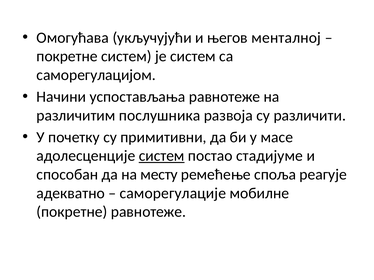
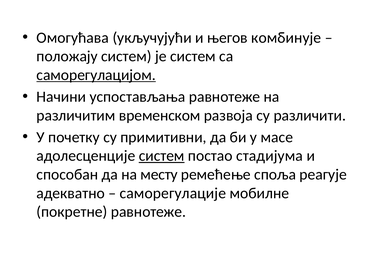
менталној: менталној -> комбинује (286, 38)
покретне: покретне -> положају (67, 56)
саморегулацијом underline: none -> present (96, 75)
послушника: послушника -> временском (160, 116)
стадијуме: стадијуме -> стадијума (269, 156)
